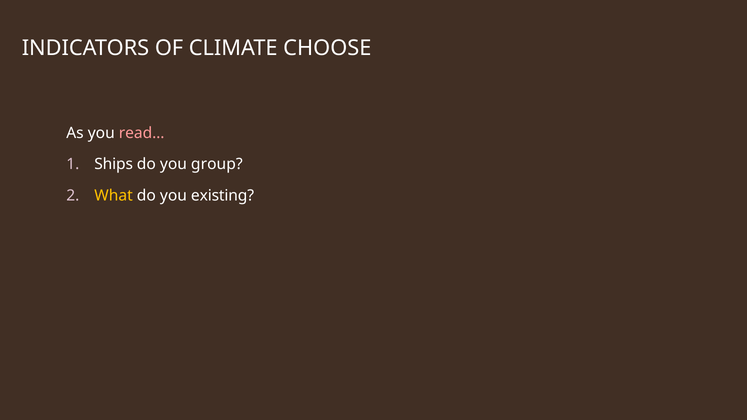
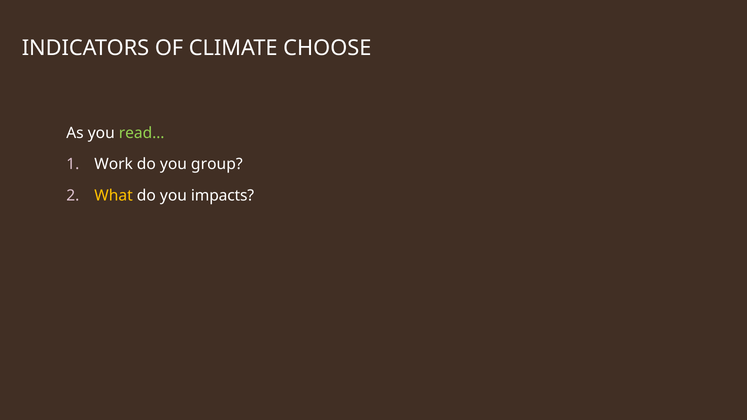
read… colour: pink -> light green (142, 133)
Ships: Ships -> Work (114, 164)
existing: existing -> impacts (223, 196)
